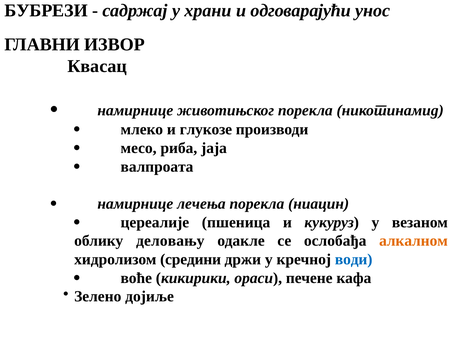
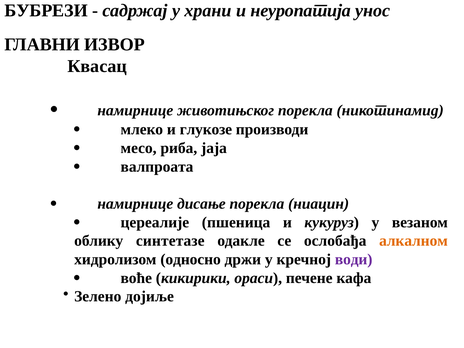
одговарајући: одговарајући -> неуропатија (301, 11)
лечења: лечења -> дисање (201, 204)
деловању: деловању -> синтетазе (170, 241)
средини: средини -> односно (191, 259)
води colour: blue -> purple (354, 259)
